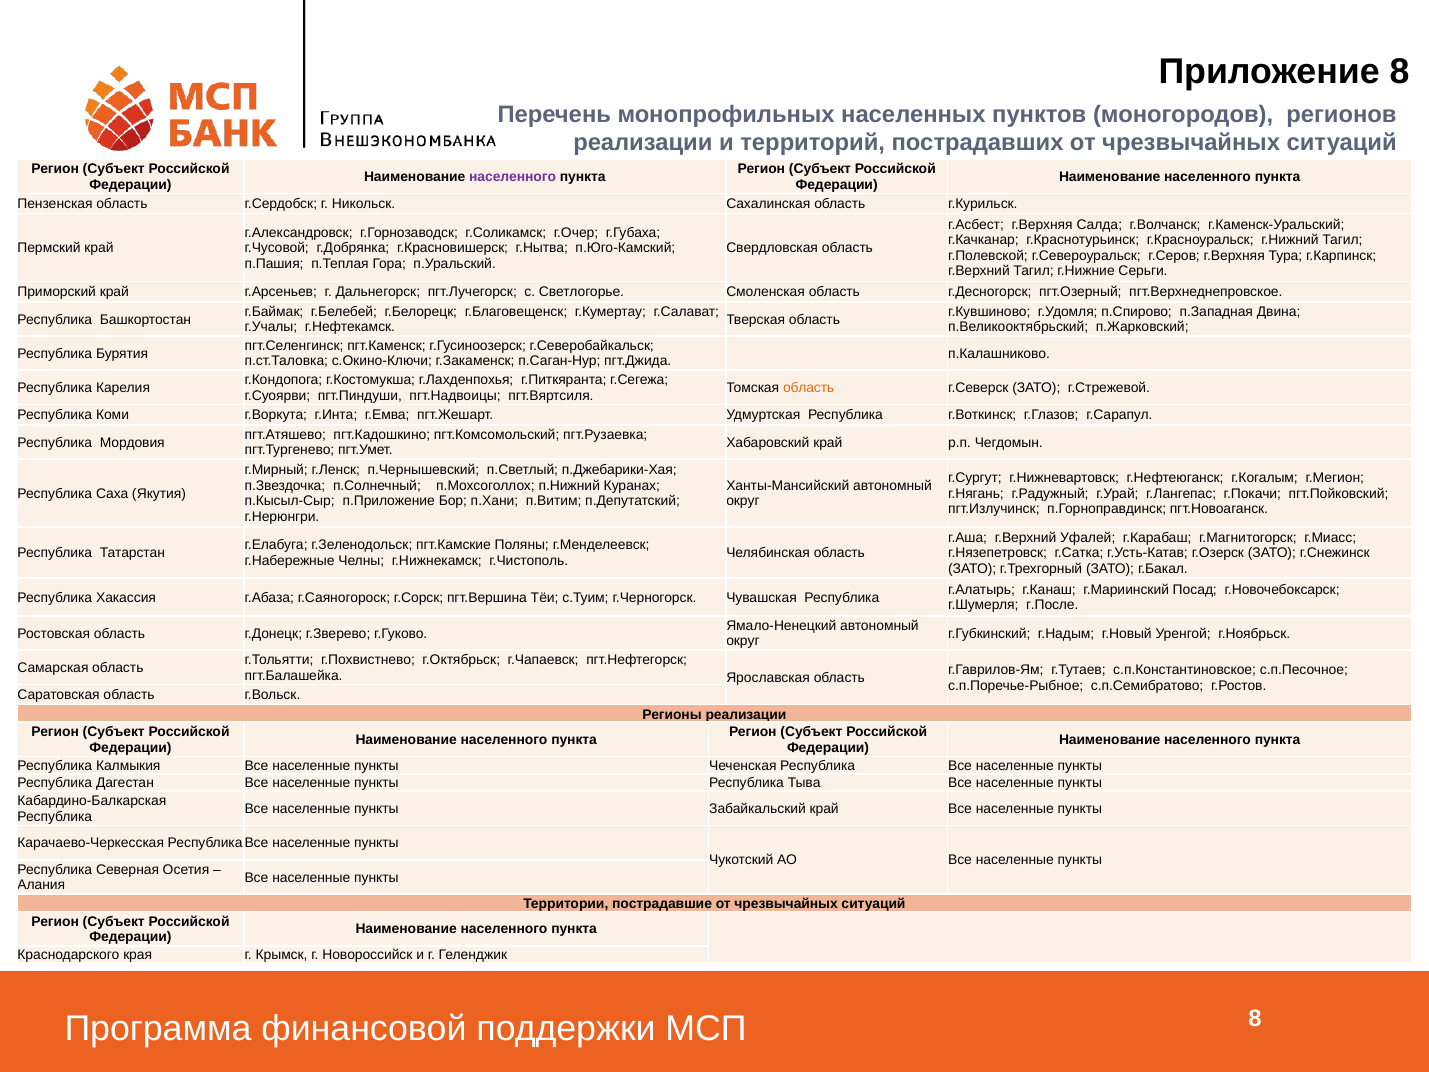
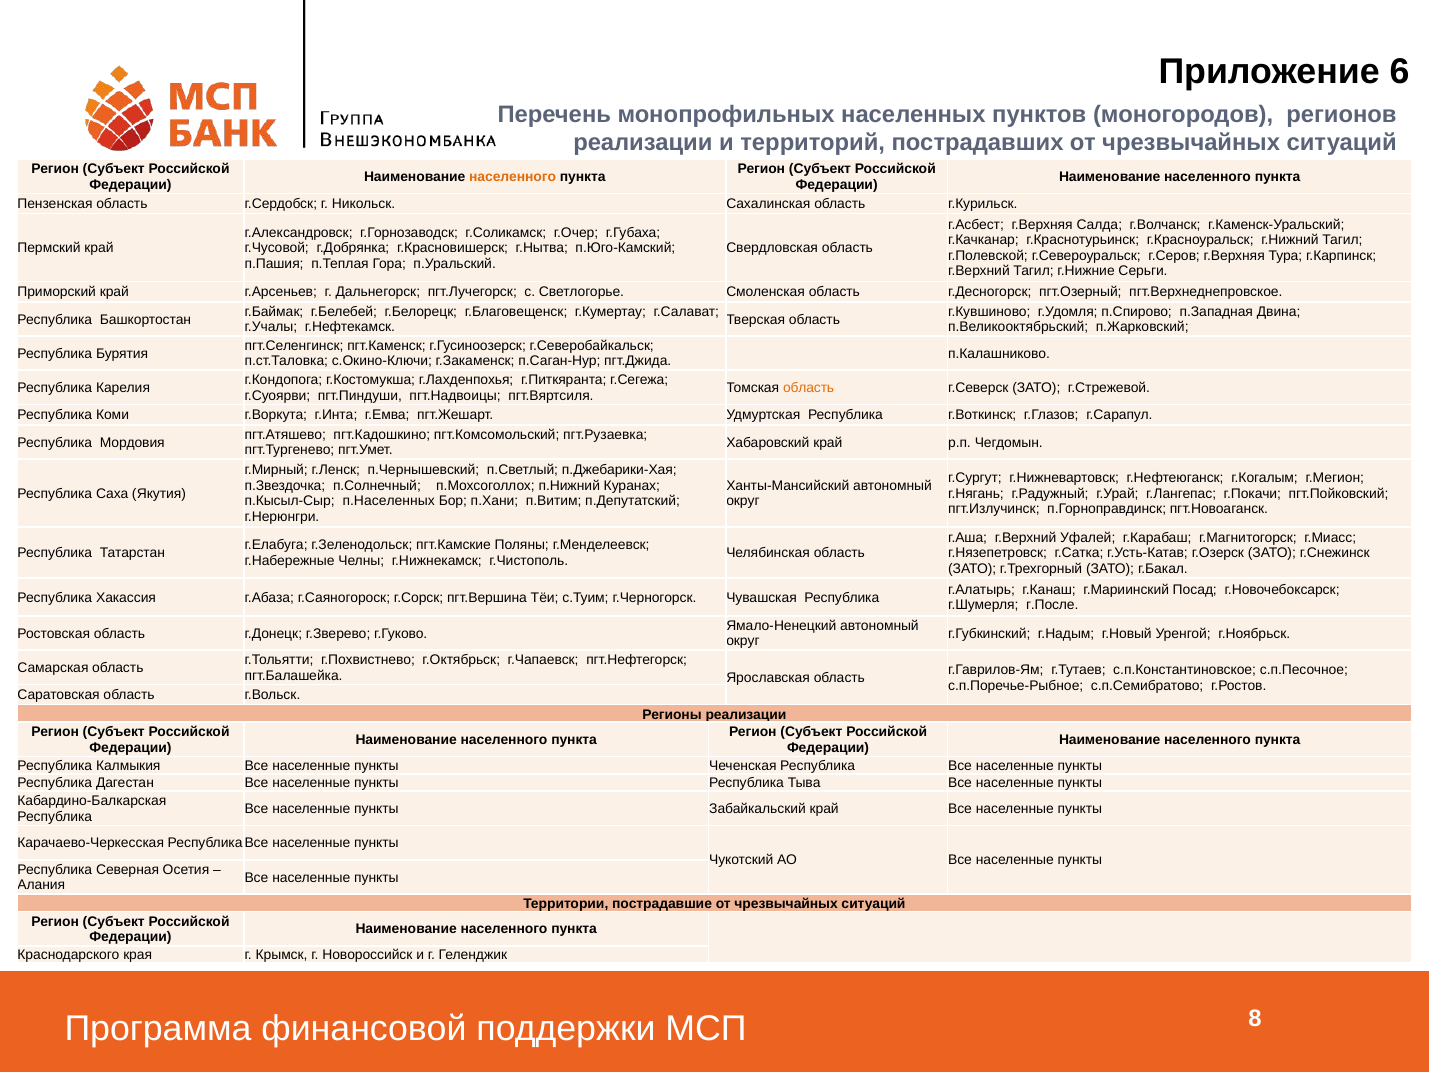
Приложение 8: 8 -> 6 (1400, 72)
населенного colour: purple -> orange (513, 177)
п.Приложение: п.Приложение -> п.Населенных (389, 501)
